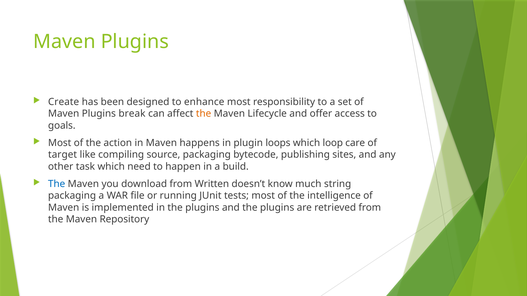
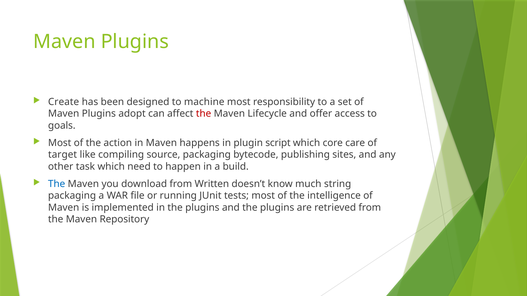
enhance: enhance -> machine (204, 102)
break: break -> adopt (132, 114)
the colour: orange -> red (204, 114)
loops: loops -> script (278, 143)
loop: loop -> core (333, 143)
